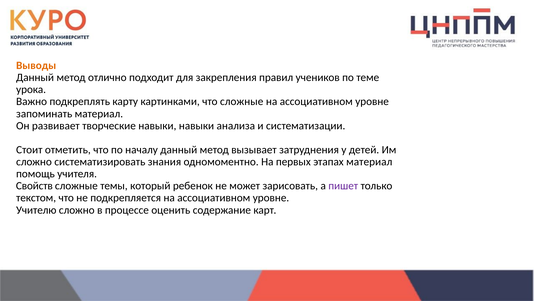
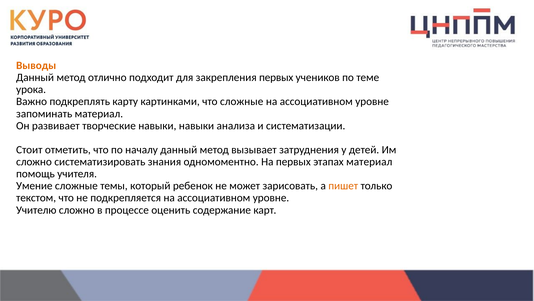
закрепления правил: правил -> первых (276, 77)
Свойств: Свойств -> Умение (34, 186)
пишет colour: purple -> orange (343, 186)
